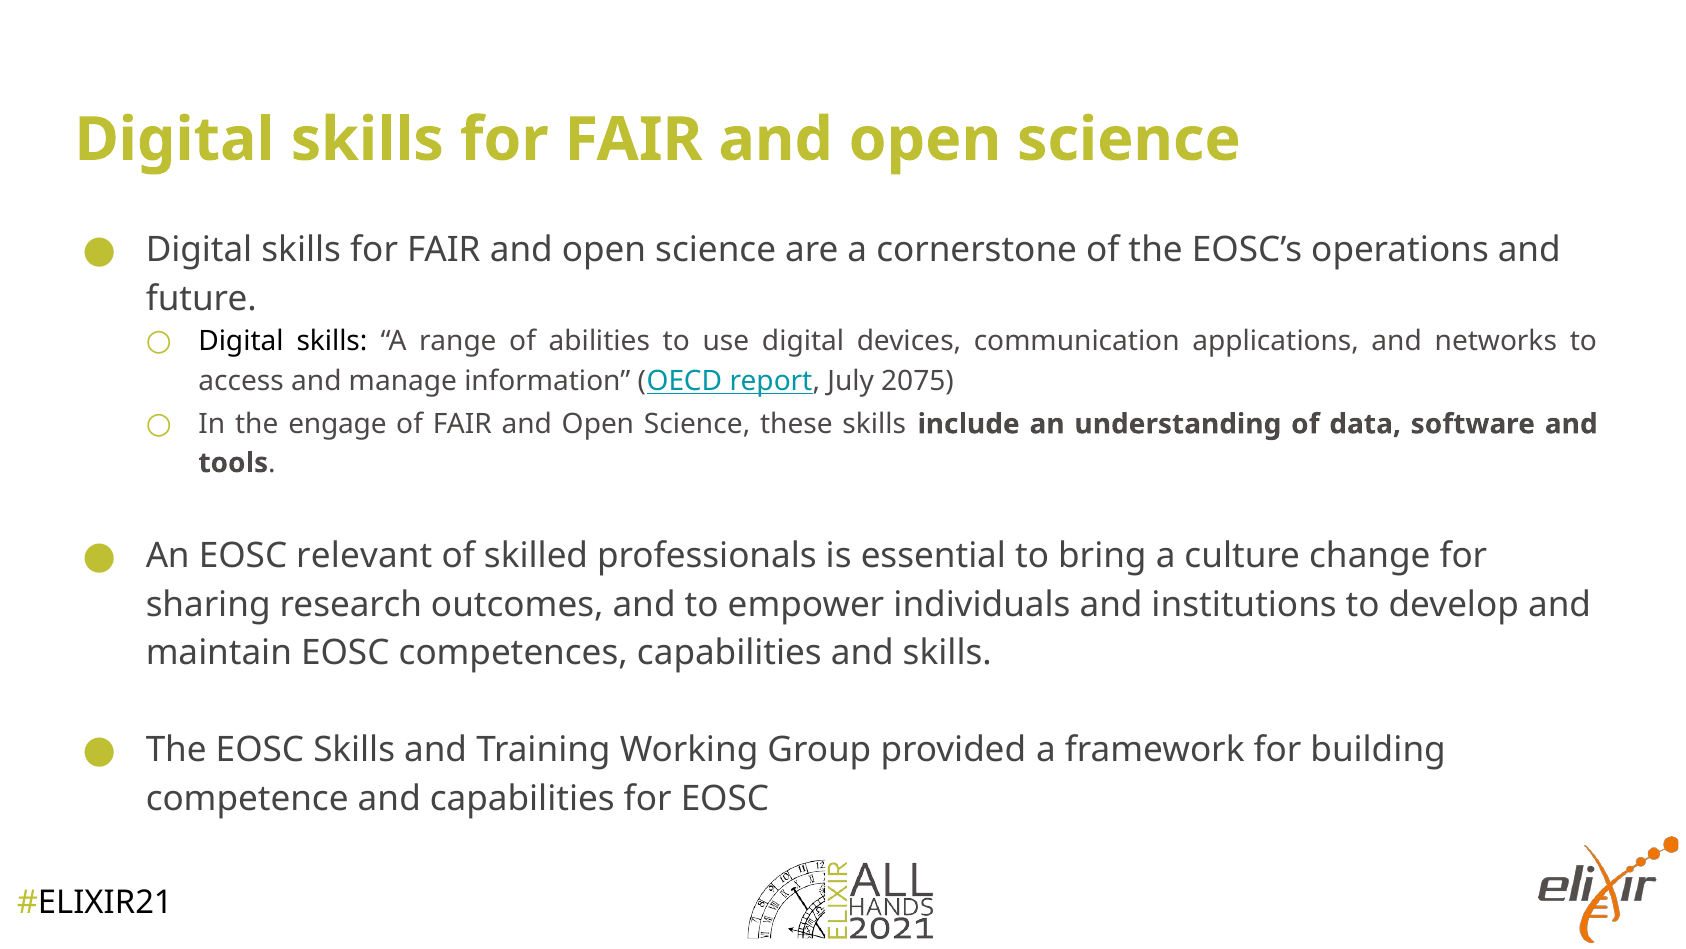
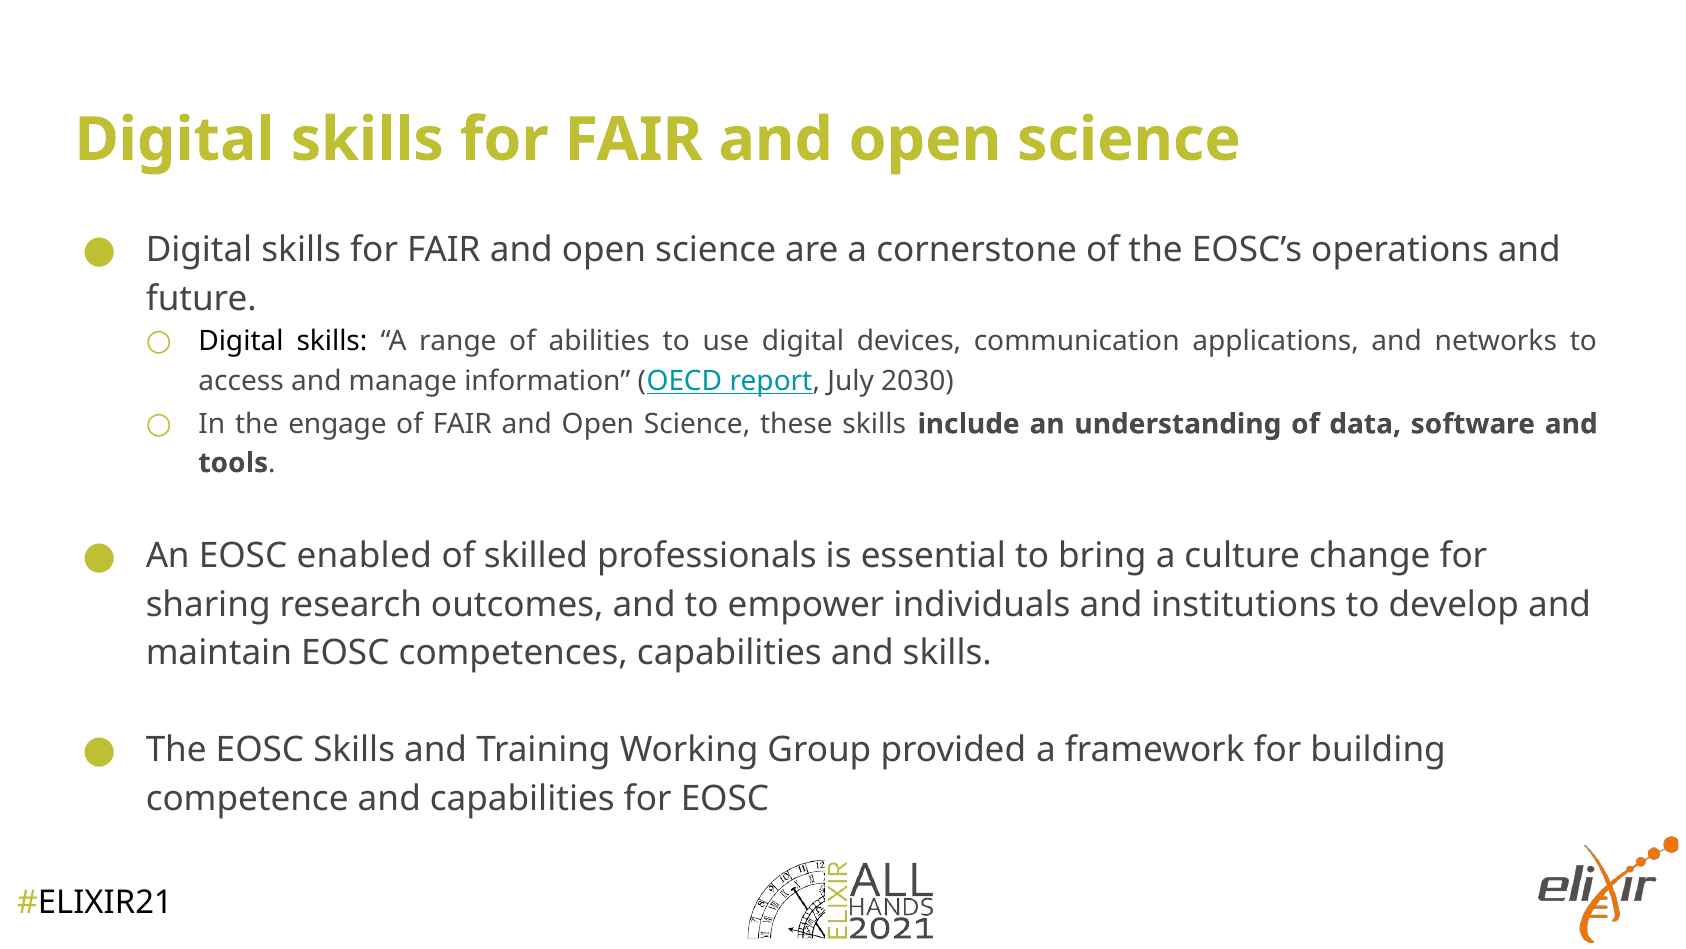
2075: 2075 -> 2030 (918, 381)
relevant: relevant -> enabled (364, 556)
